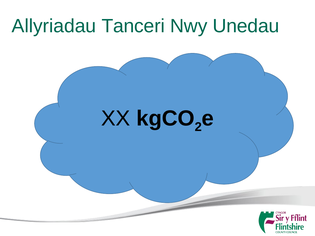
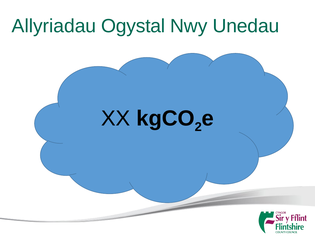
Tanceri: Tanceri -> Ogystal (133, 26)
